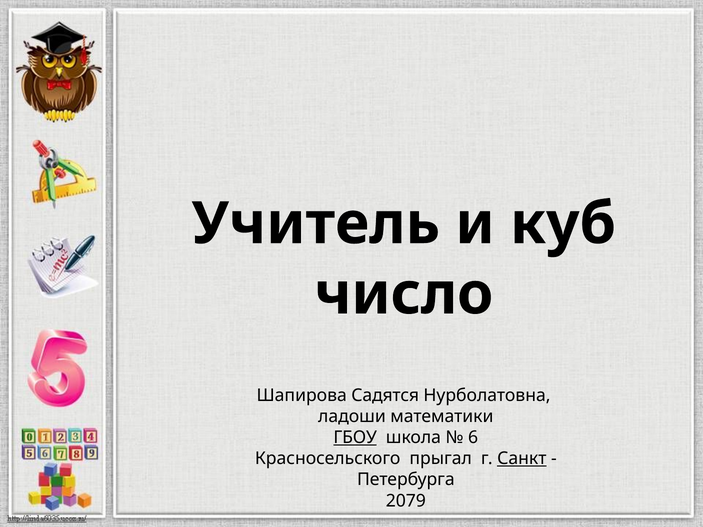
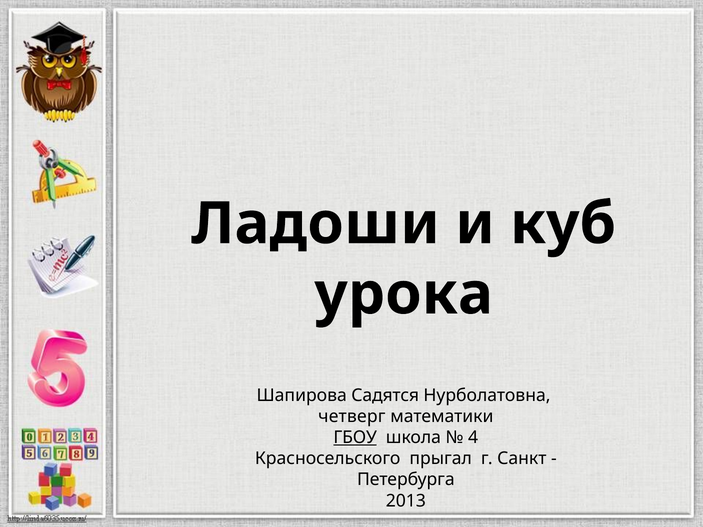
Учитель: Учитель -> Ладоши (316, 224)
число: число -> урока (404, 294)
ладоши: ладоши -> четверг (352, 417)
6: 6 -> 4 (473, 438)
Санкт underline: present -> none (522, 459)
2079: 2079 -> 2013 (406, 501)
